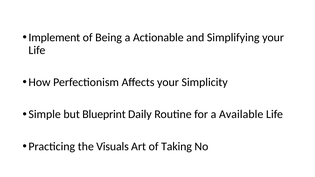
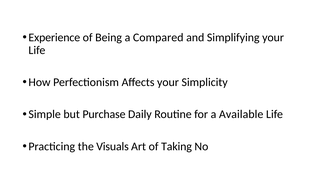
Implement: Implement -> Experience (54, 38)
Actionable: Actionable -> Compared (158, 38)
Blueprint: Blueprint -> Purchase (104, 114)
